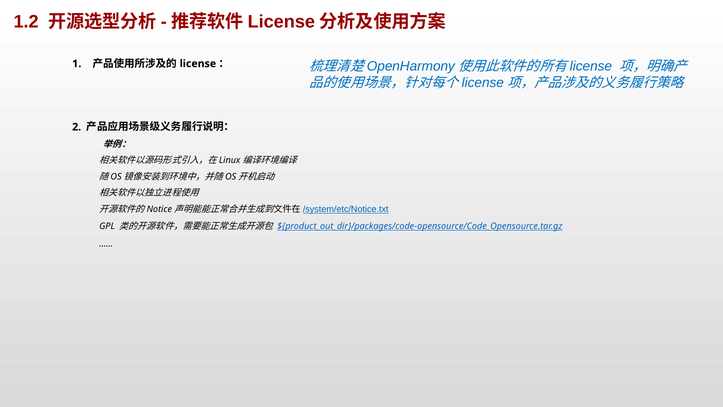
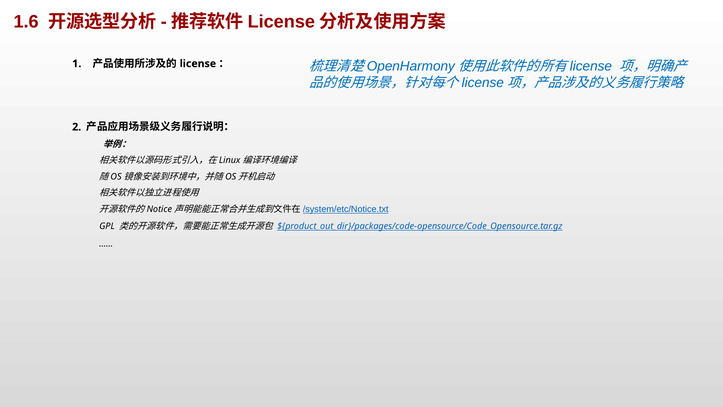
1.2: 1.2 -> 1.6 (26, 22)
